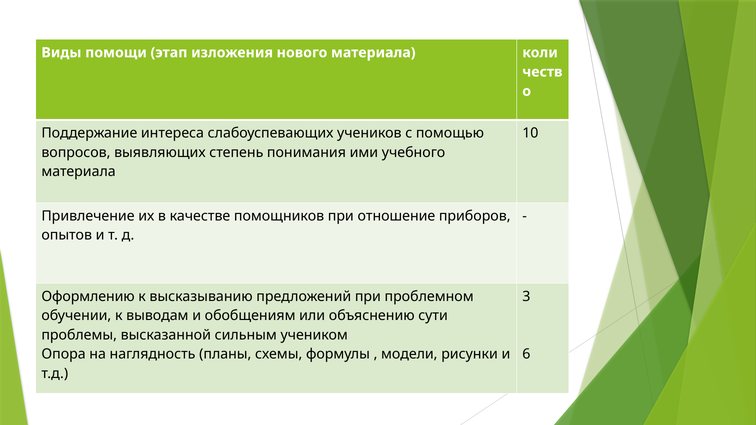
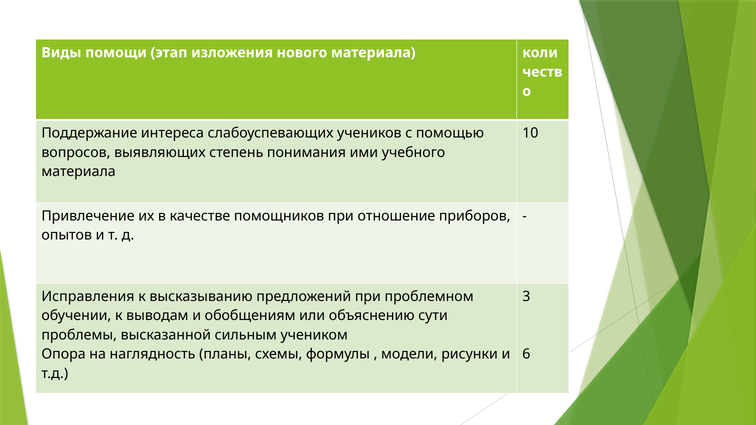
Оформлению: Оформлению -> Исправления (88, 297)
